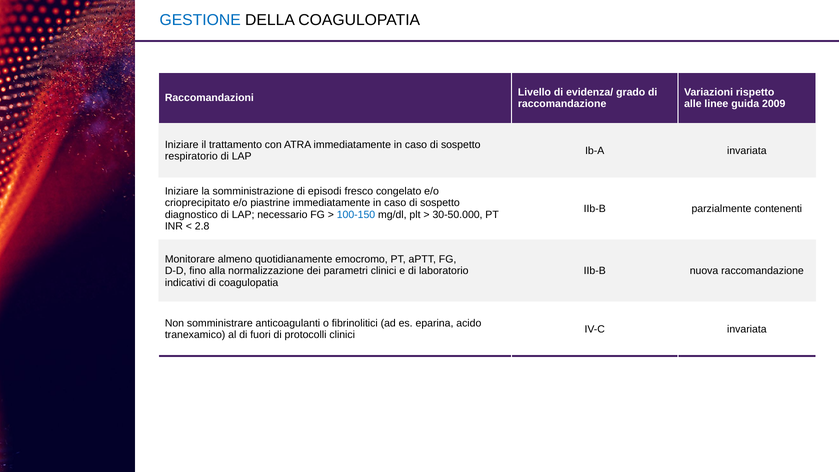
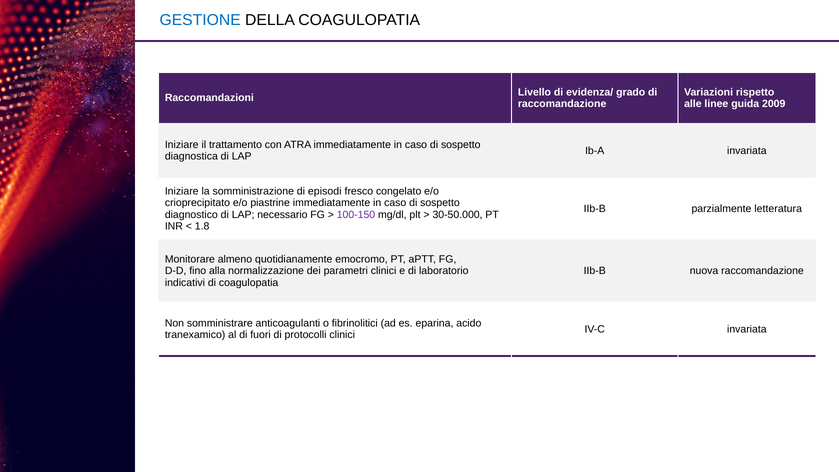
respiratorio: respiratorio -> diagnostica (191, 157)
contenenti: contenenti -> letteratura (778, 209)
100-150 colour: blue -> purple (356, 215)
2.8: 2.8 -> 1.8 (202, 226)
